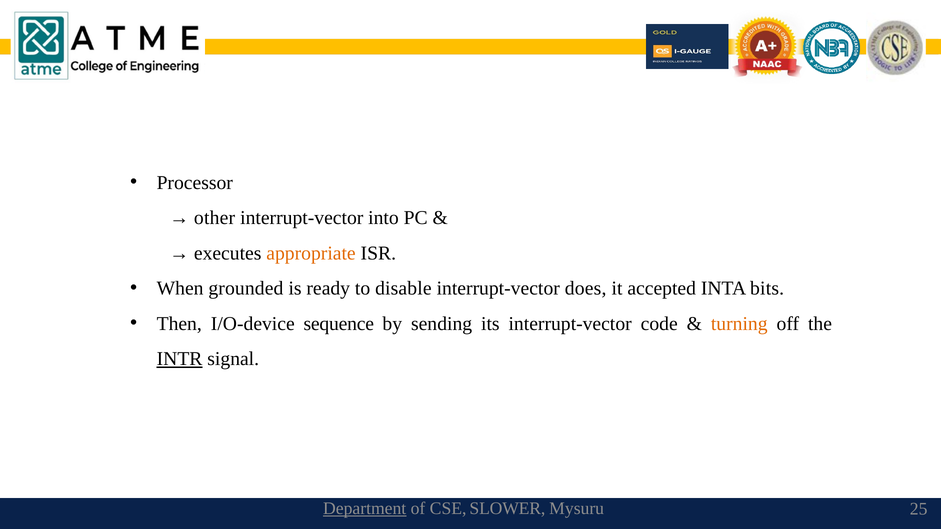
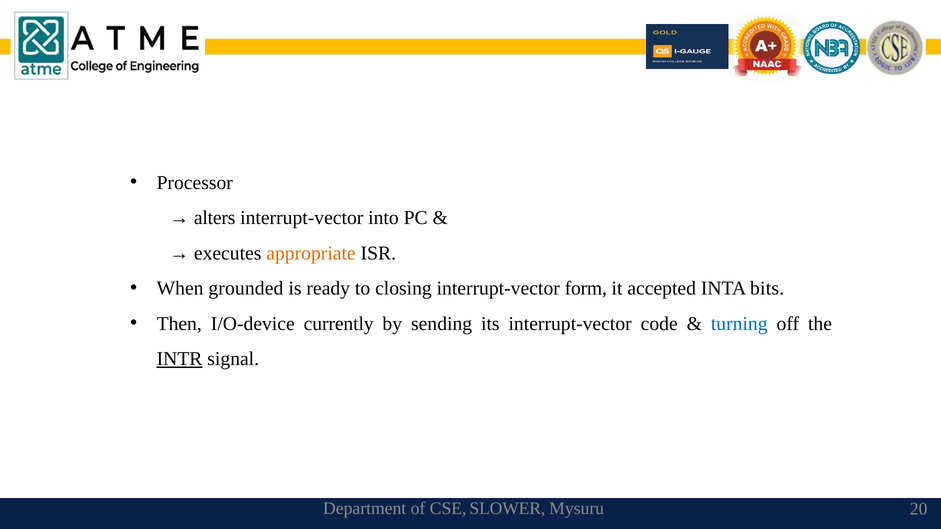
other: other -> alters (215, 218)
disable: disable -> closing (403, 289)
does: does -> form (586, 289)
sequence: sequence -> currently (339, 324)
turning colour: orange -> blue (739, 324)
Department underline: present -> none (365, 509)
25: 25 -> 20 (919, 509)
